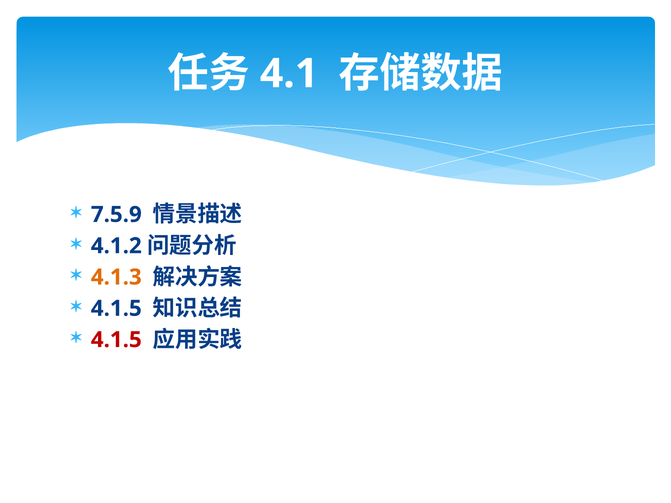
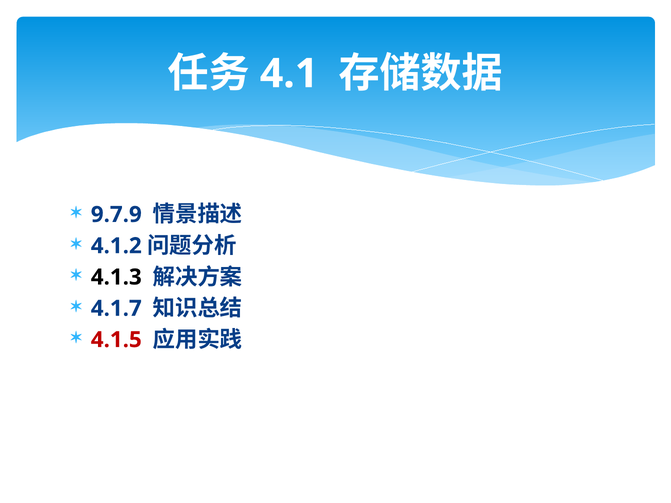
7.5.9: 7.5.9 -> 9.7.9 (116, 215)
4.1.3 colour: orange -> black (116, 277)
4.1.5: 4.1.5 -> 4.1.7 (116, 309)
